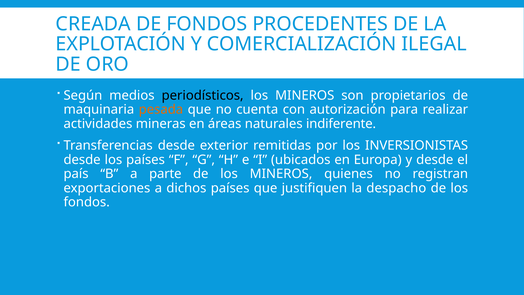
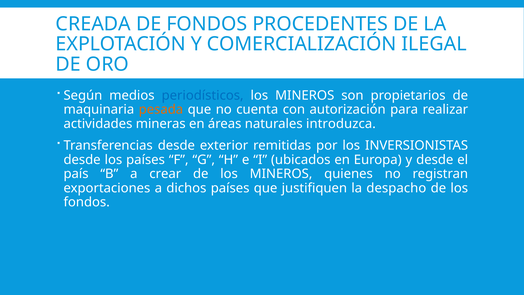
periodísticos colour: black -> blue (203, 95)
indiferente: indiferente -> introduzca (341, 124)
parte: parte -> crear (165, 174)
